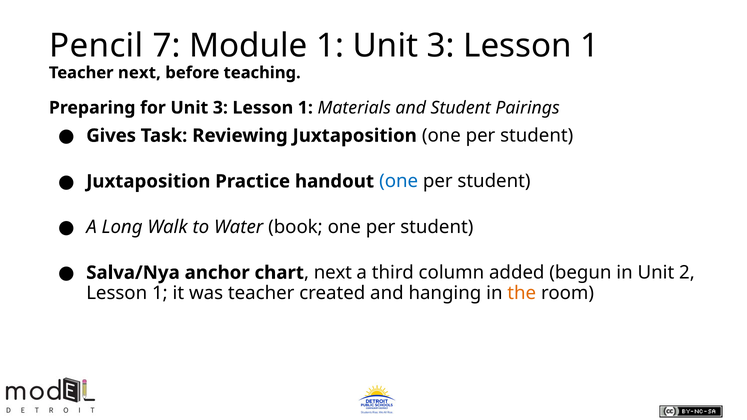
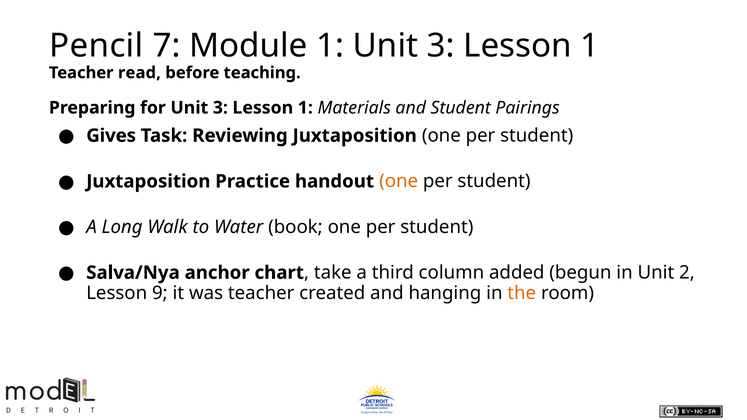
Teacher next: next -> read (139, 73)
one colour: blue -> orange (399, 181)
next: next -> take (333, 273)
1: 1 -> 9 (160, 293)
